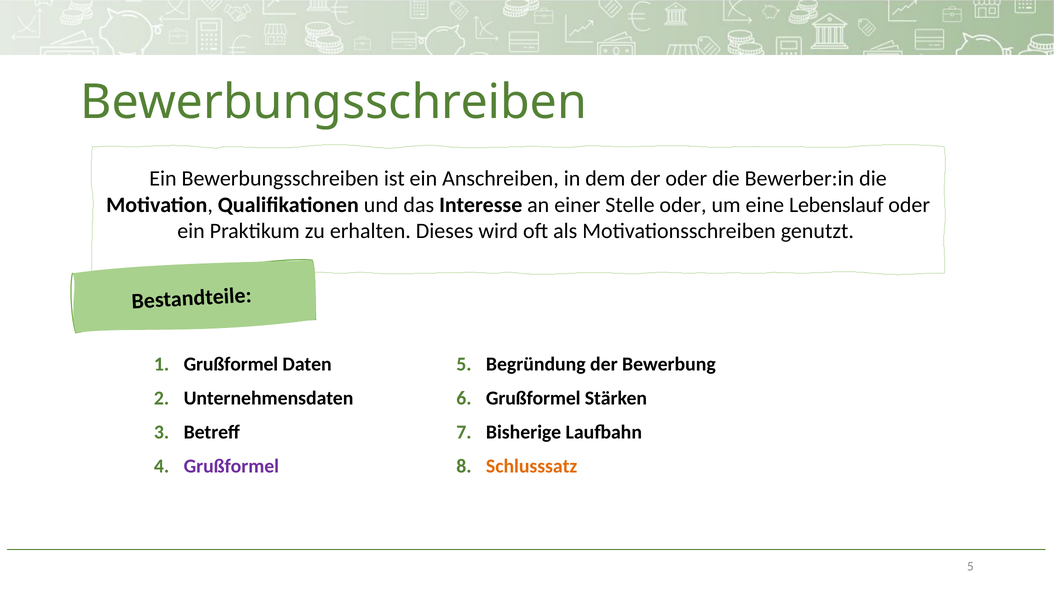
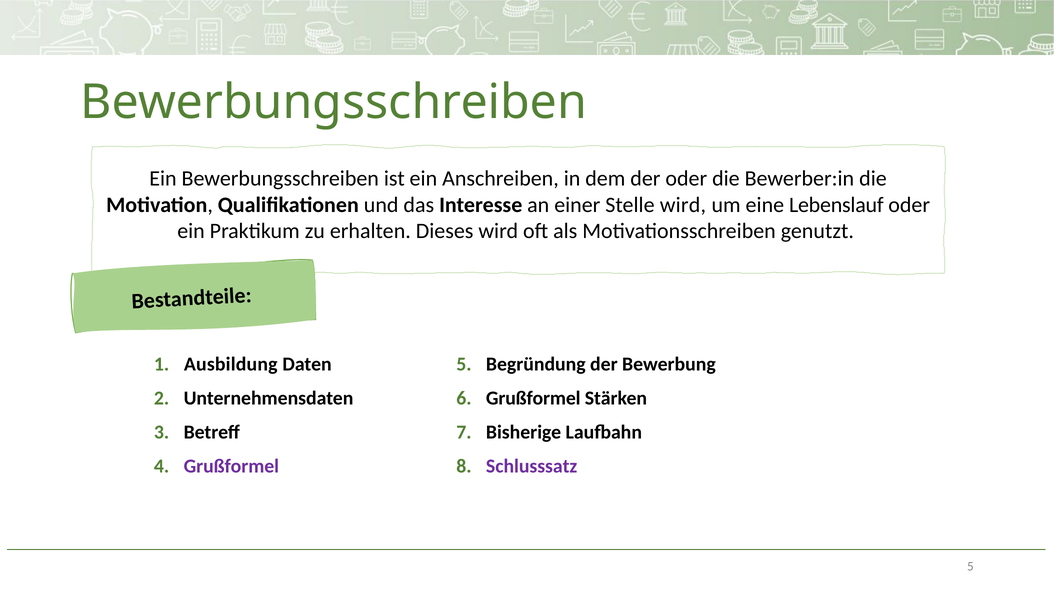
Stelle oder: oder -> wird (683, 205)
Grußformel: Grußformel -> Ausbildung (231, 364)
Schlusssatz colour: orange -> purple (532, 466)
